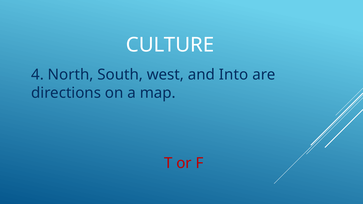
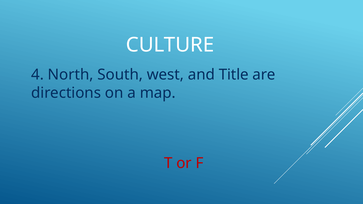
Into: Into -> Title (234, 75)
